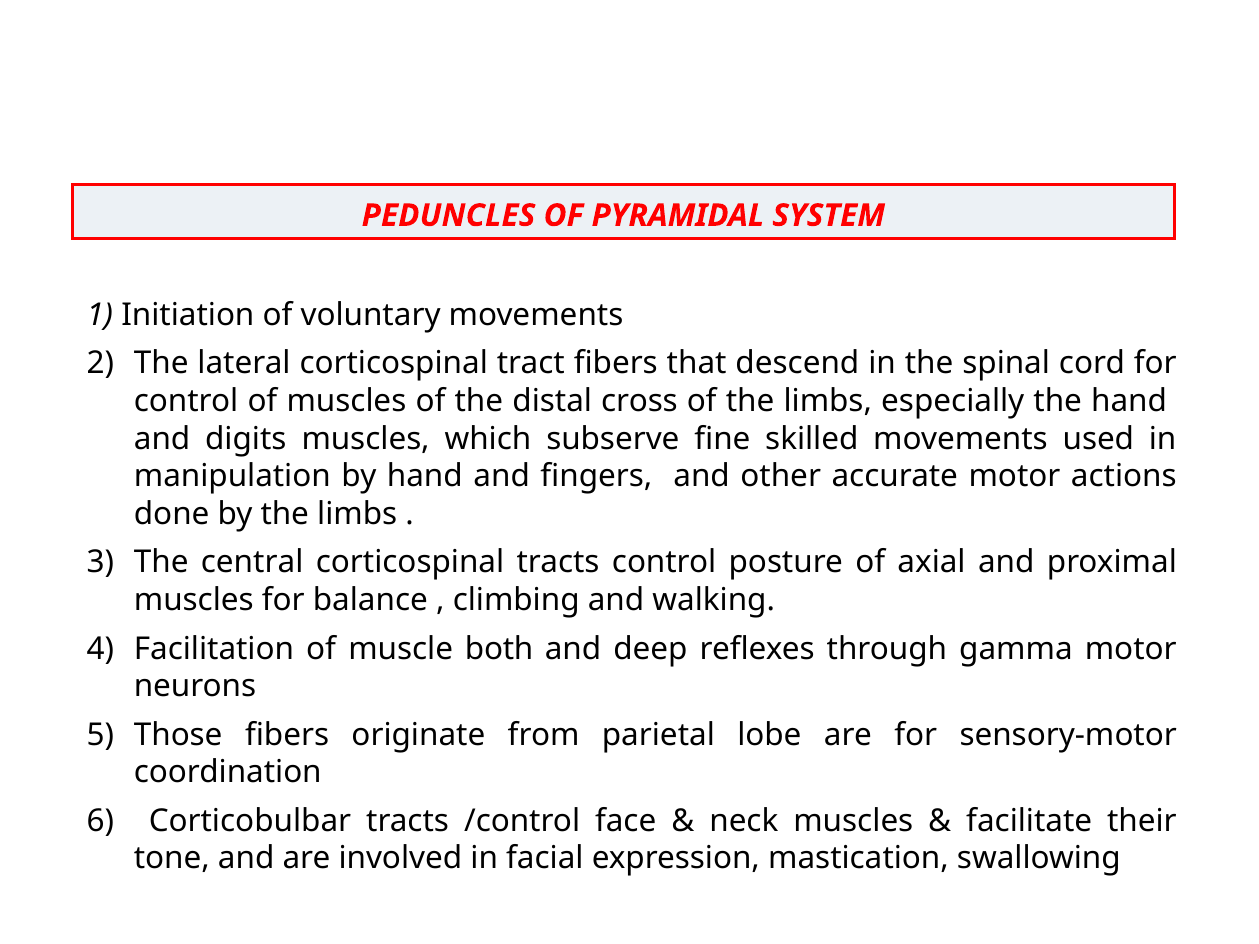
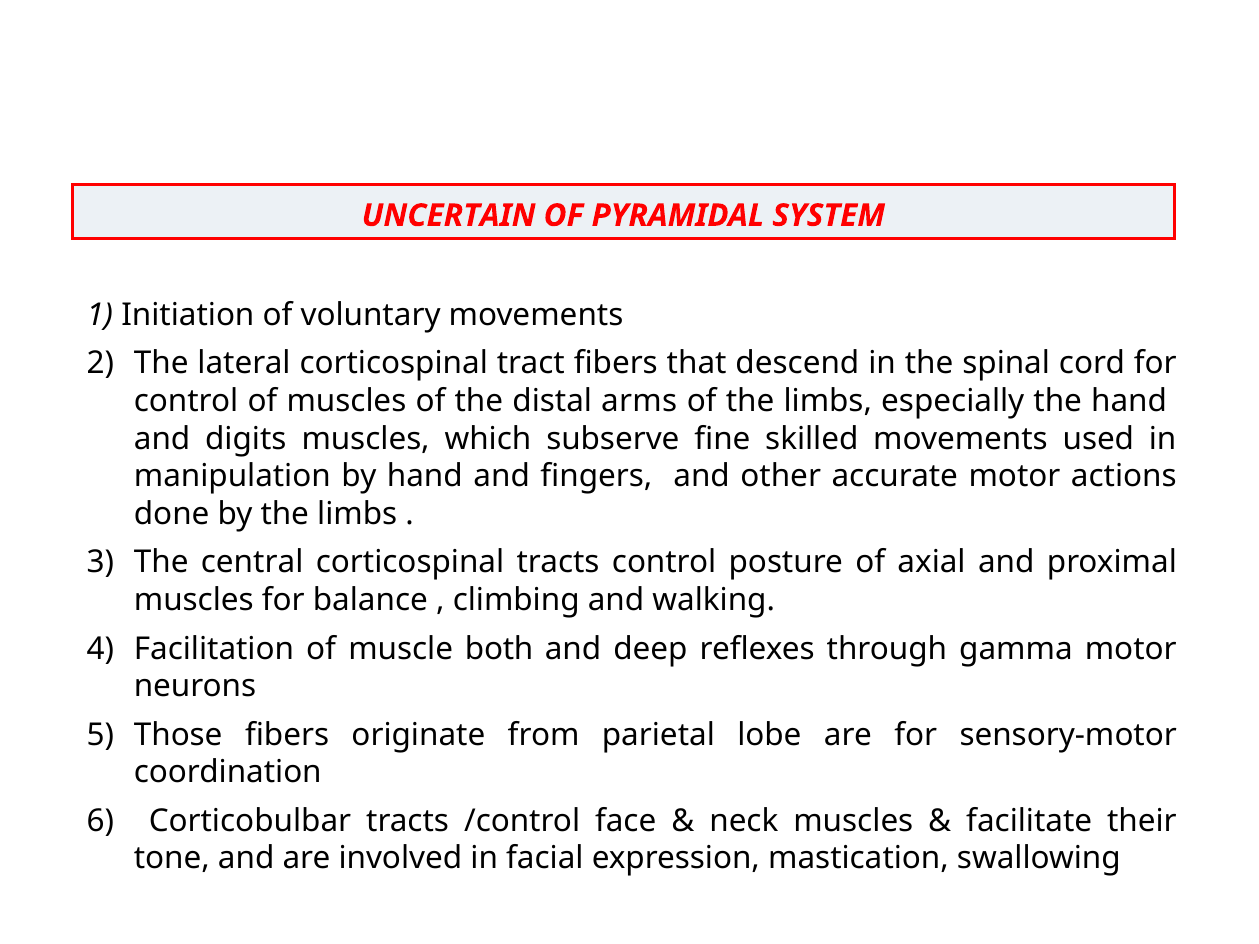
PEDUNCLES: PEDUNCLES -> UNCERTAIN (449, 216)
cross: cross -> arms (639, 401)
